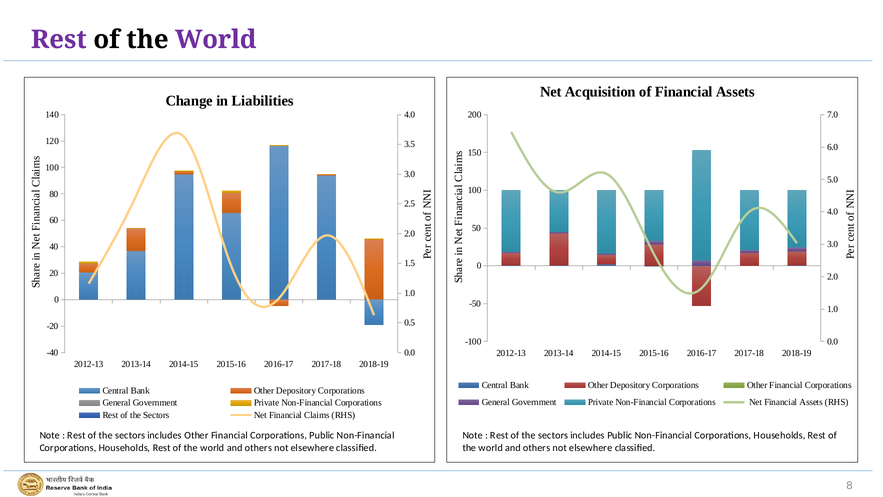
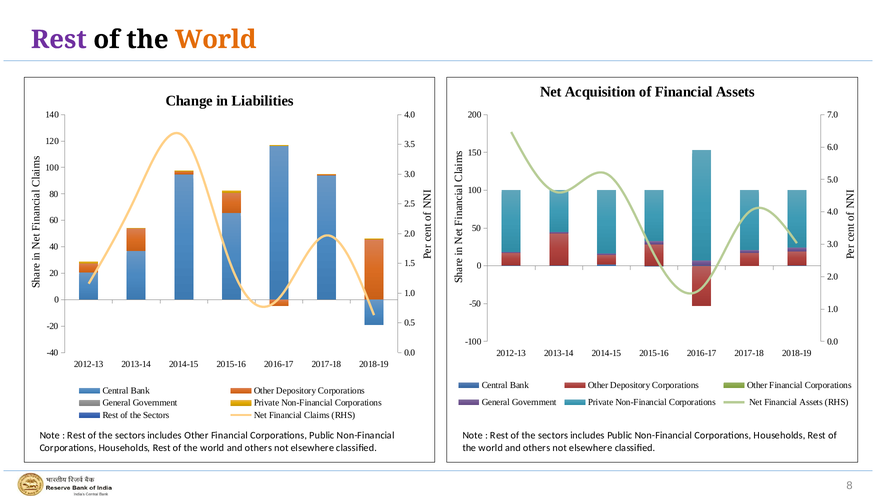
World colour: purple -> orange (216, 40)
